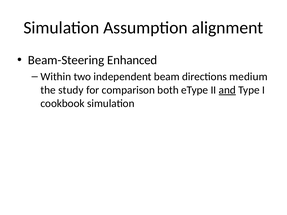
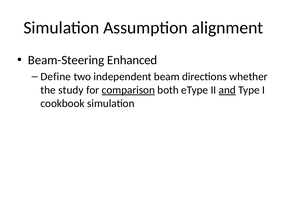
Within: Within -> Define (56, 77)
medium: medium -> whether (248, 77)
comparison underline: none -> present (128, 90)
